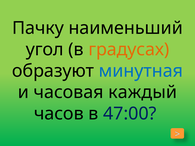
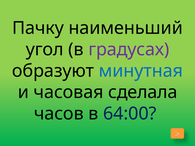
градусах colour: orange -> purple (129, 50)
каждый: каждый -> сделала (143, 92)
47:00: 47:00 -> 64:00 (130, 114)
